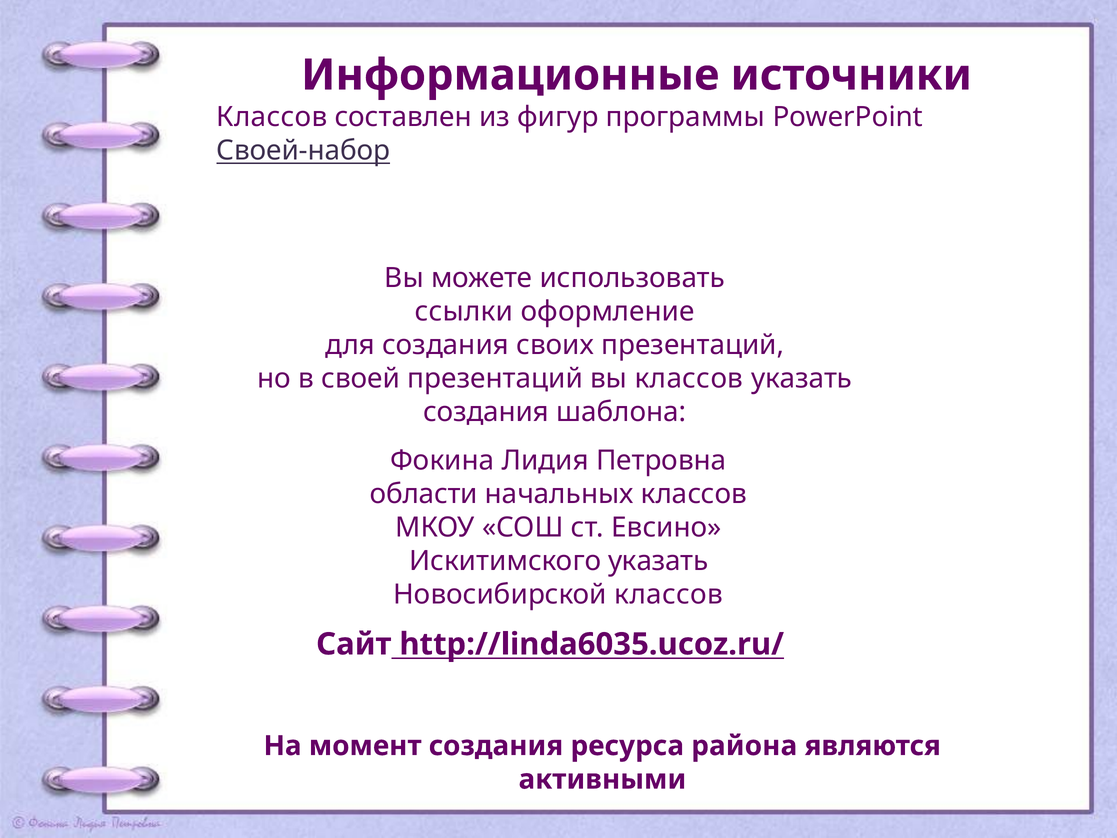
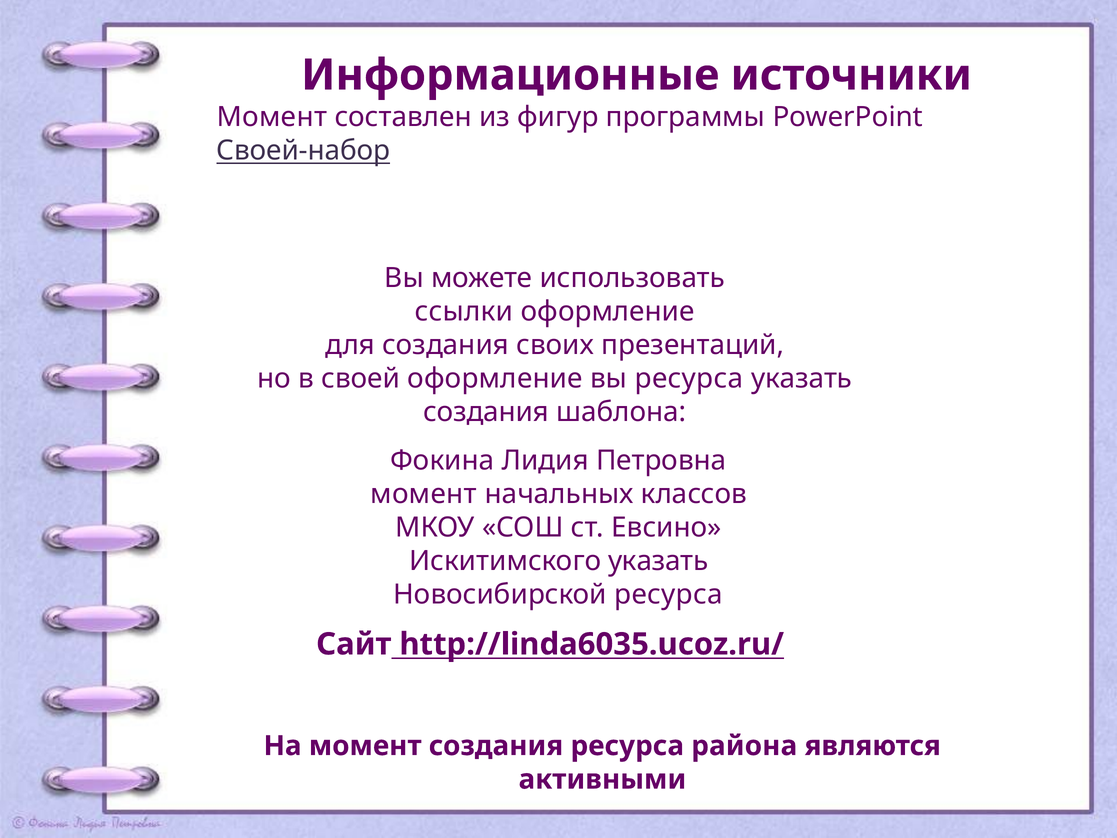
Классов: Классов -> Момент (272, 117)
своей презентаций: презентаций -> оформление (495, 379)
вы классов: классов -> ресурса (689, 379)
области: области -> момент (424, 494)
Новосибирской классов: классов -> ресурса (669, 594)
